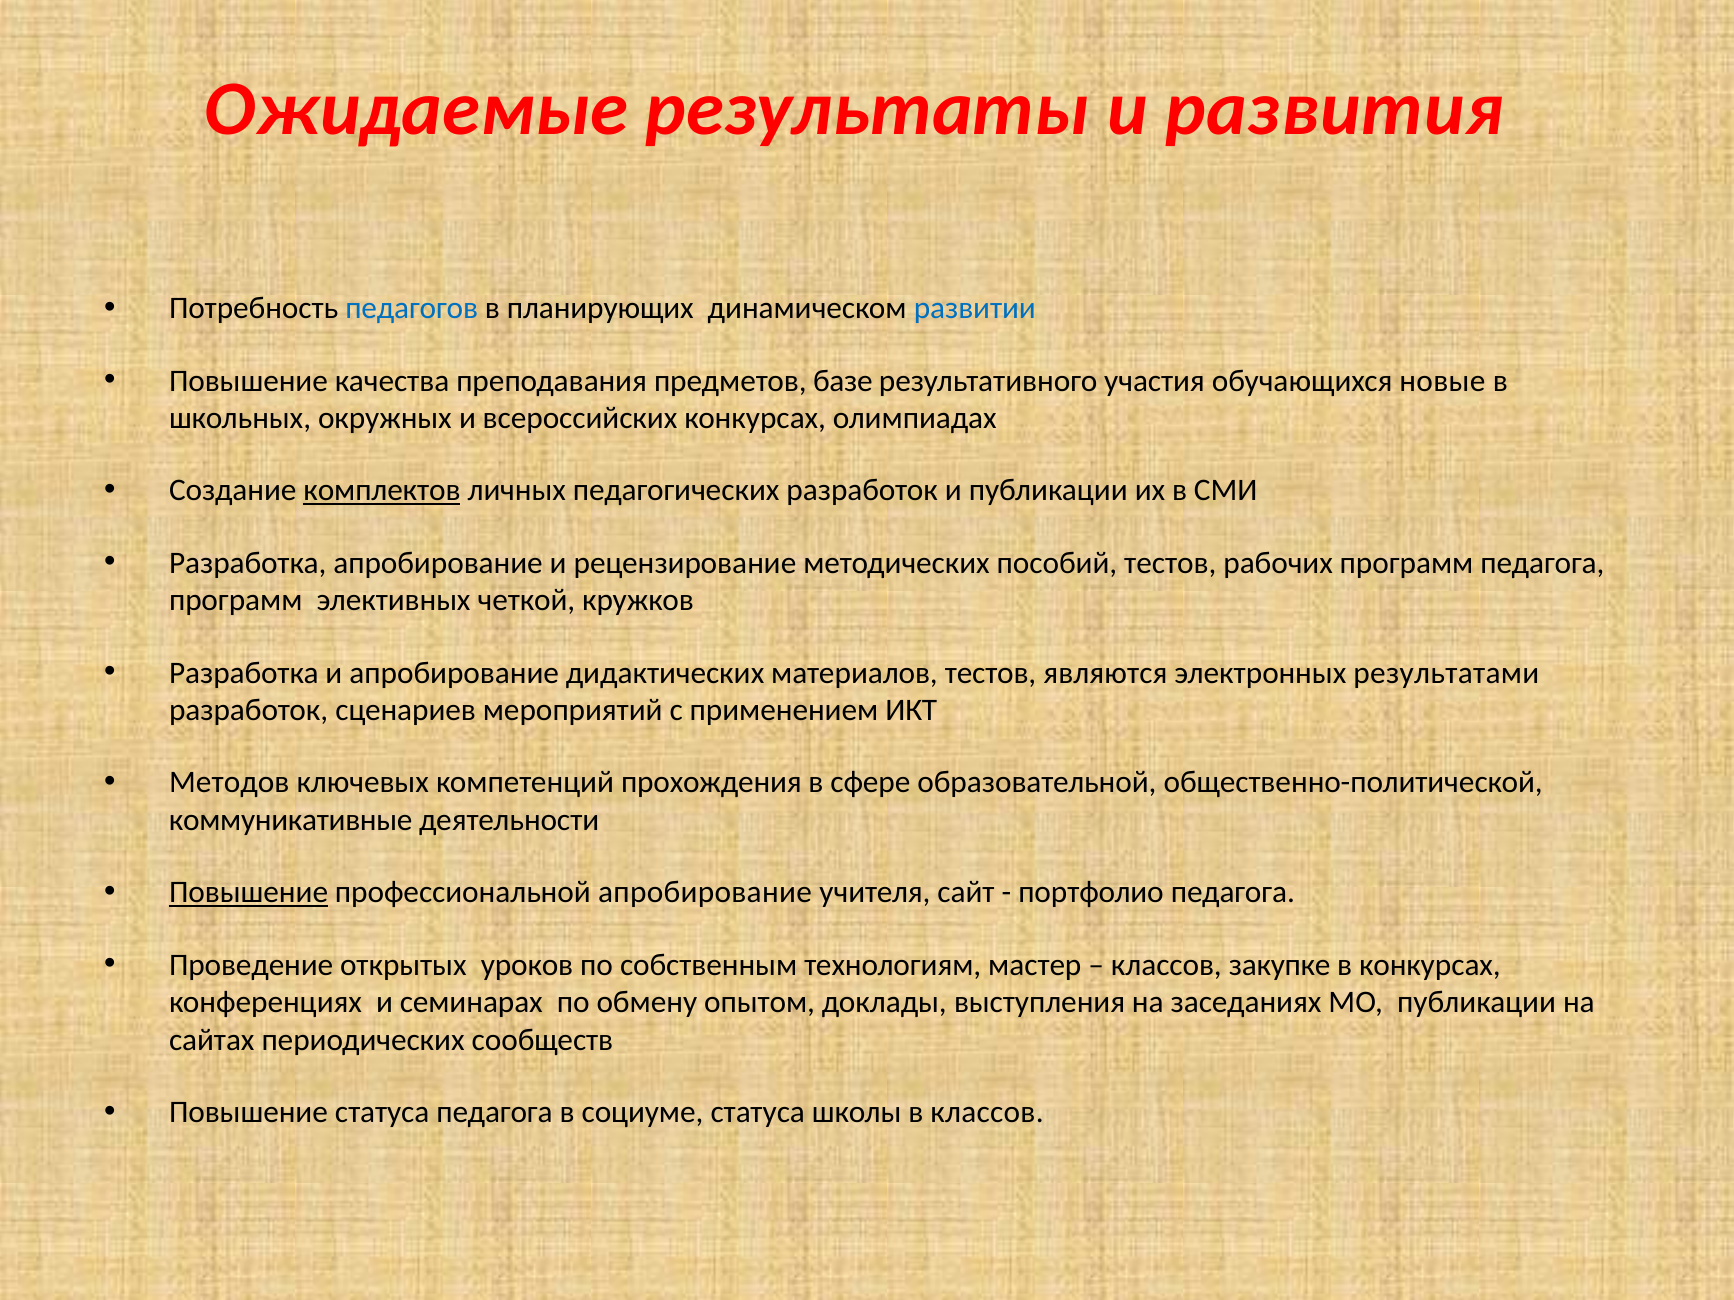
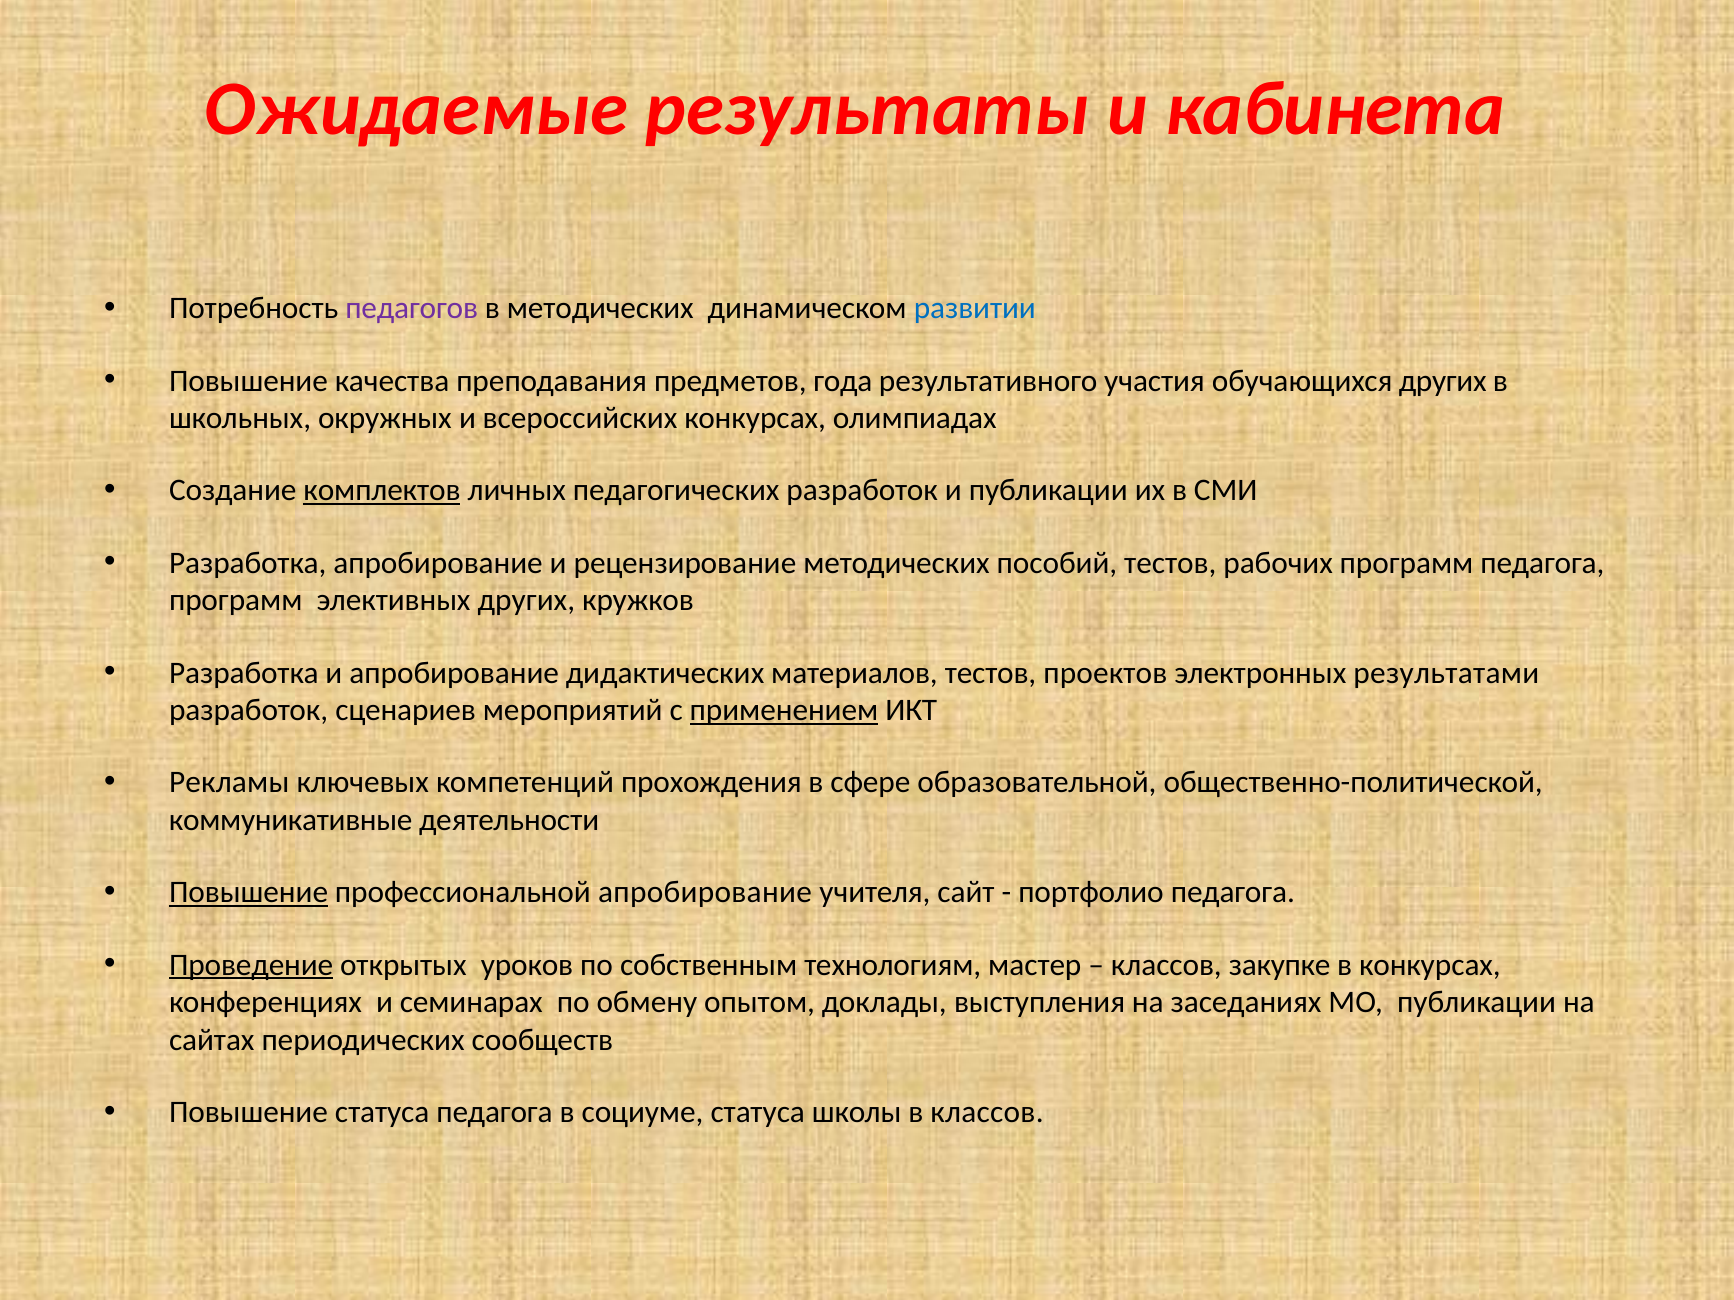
развития: развития -> кабинета (1335, 109)
педагогов colour: blue -> purple (412, 309)
в планирующих: планирующих -> методических (600, 309)
базе: базе -> года (843, 381)
обучающихся новые: новые -> других (1443, 381)
элективных четкой: четкой -> других (526, 601)
являются: являются -> проектов (1105, 673)
применением underline: none -> present (784, 711)
Методов: Методов -> Рекламы (229, 783)
Проведение underline: none -> present (251, 965)
